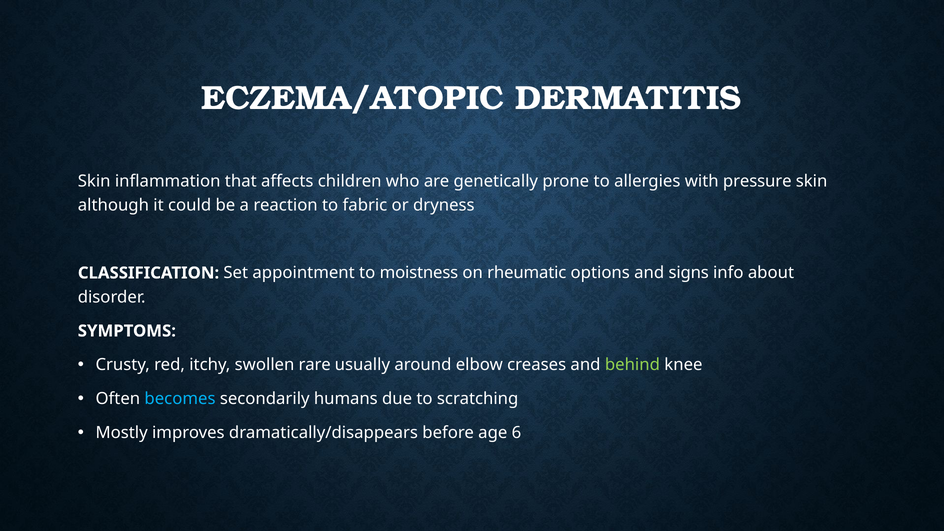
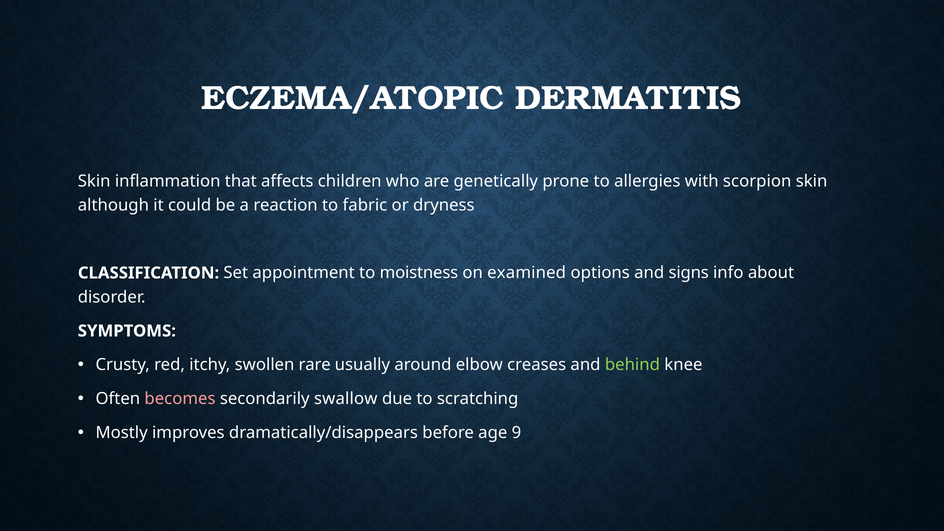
pressure: pressure -> scorpion (757, 181)
rheumatic: rheumatic -> examined (527, 273)
becomes colour: light blue -> pink (180, 399)
humans: humans -> swallow (346, 399)
6: 6 -> 9 (517, 433)
